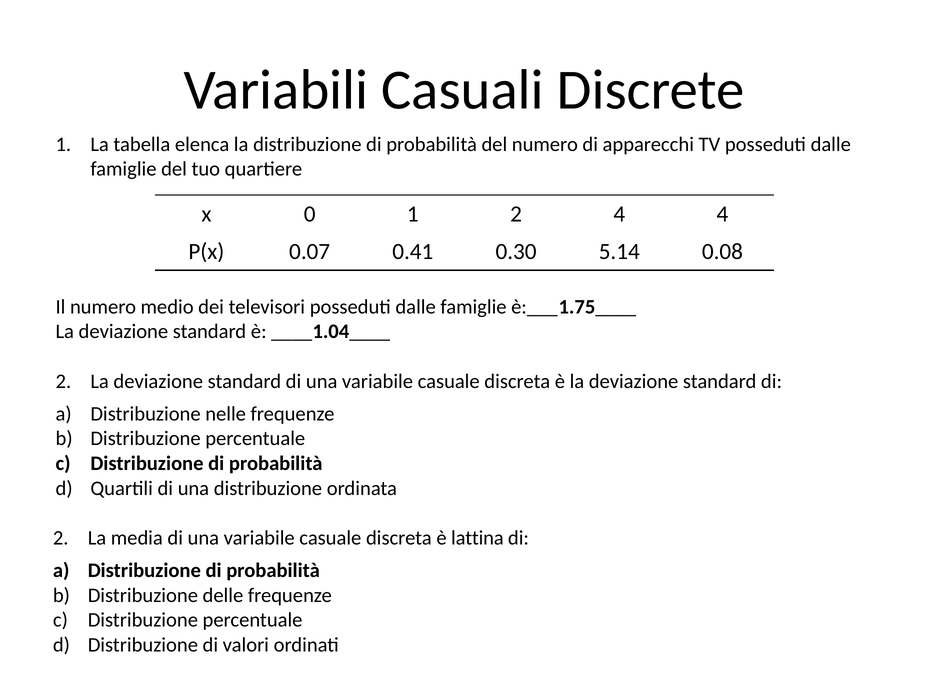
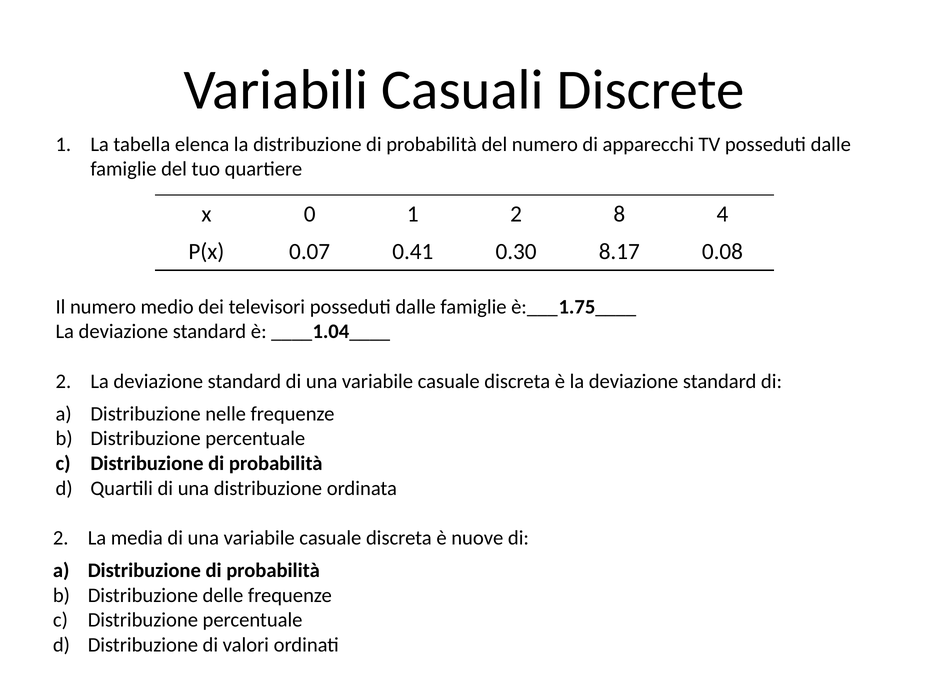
2 4: 4 -> 8 (619, 214)
5.14: 5.14 -> 8.17 (619, 252)
lattina: lattina -> nuove (477, 538)
